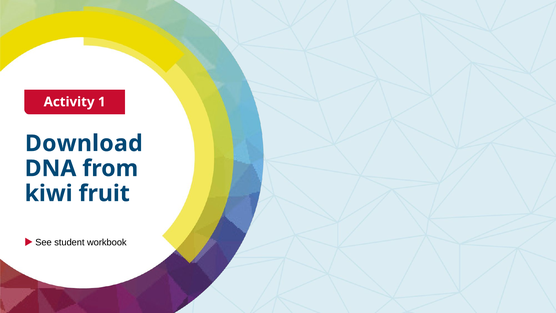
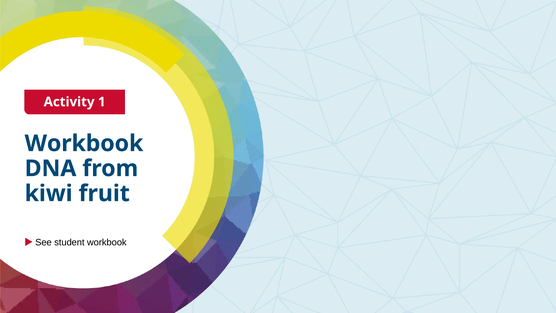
Download: Download -> Workbook (84, 143)
